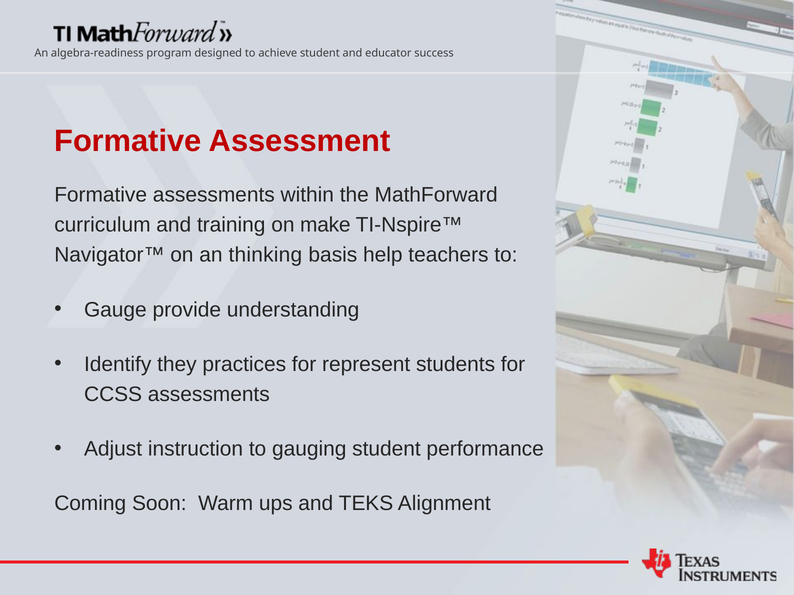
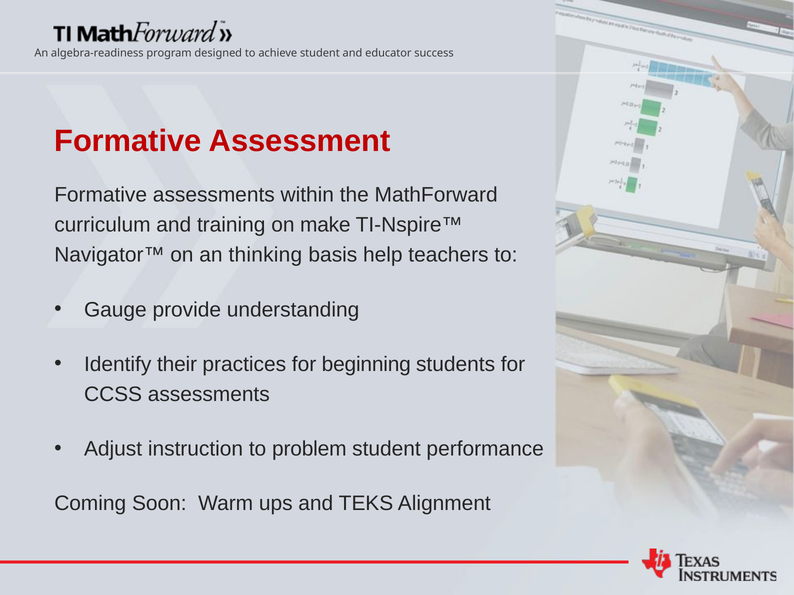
they: they -> their (177, 364)
represent: represent -> beginning (366, 364)
gauging: gauging -> problem (309, 449)
